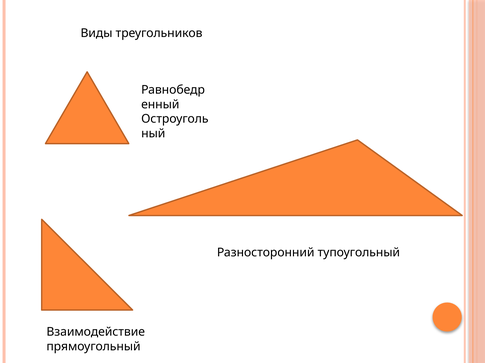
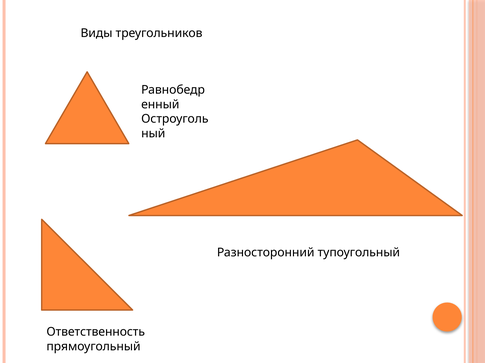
Взаимодействие: Взаимодействие -> Ответственность (96, 333)
